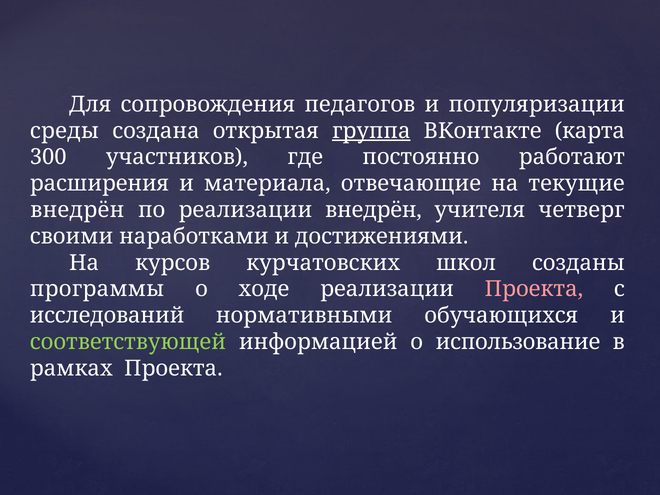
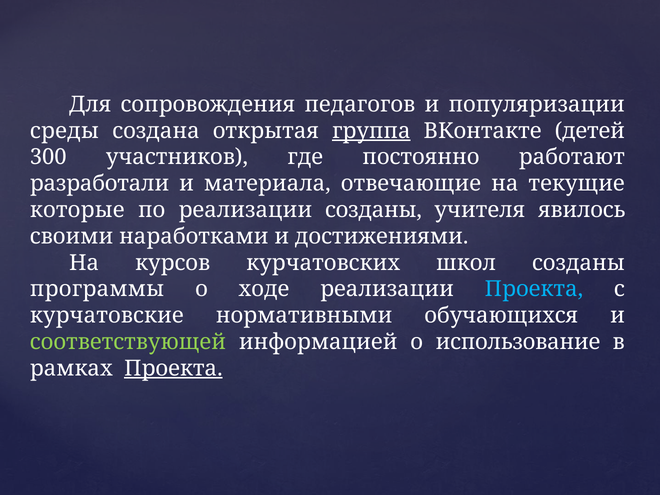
карта: карта -> детей (590, 131)
расширения: расширения -> разработали (100, 184)
внедрён: внедрён -> которые (77, 210)
реализации внедрён: внедрён -> созданы (373, 210)
четверг: четверг -> явилось (582, 210)
Проекта colour: pink -> light blue (534, 289)
исследований: исследований -> курчатовские (107, 316)
Проекта underline: none -> present (173, 368)
